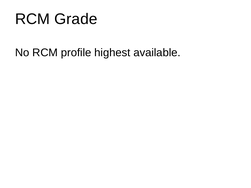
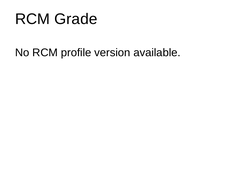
highest: highest -> version (112, 53)
